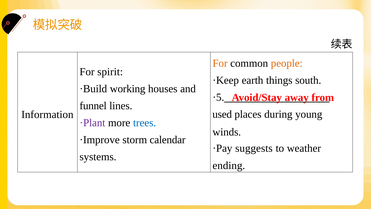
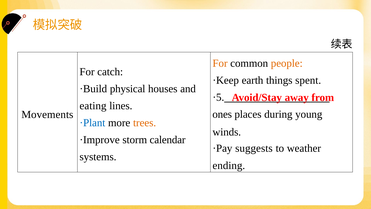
spirit: spirit -> catch (110, 72)
south: south -> spent (308, 80)
working: working -> physical (128, 89)
funnel: funnel -> eating (93, 106)
used: used -> ones (222, 114)
Information: Information -> Movements (47, 114)
·Plant colour: purple -> blue (92, 123)
trees colour: blue -> orange (145, 123)
